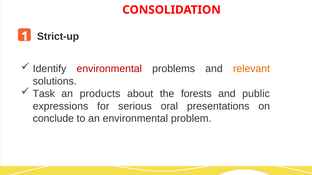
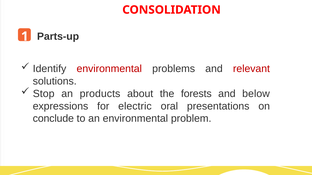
Strict-up: Strict-up -> Parts-up (58, 36)
relevant colour: orange -> red (251, 69)
Task: Task -> Stop (44, 94)
public: public -> below (256, 94)
serious: serious -> electric (135, 106)
